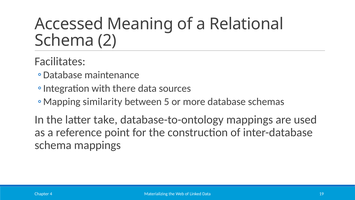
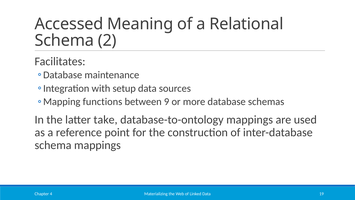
there: there -> setup (124, 88)
similarity: similarity -> functions (102, 102)
5: 5 -> 9 (167, 102)
